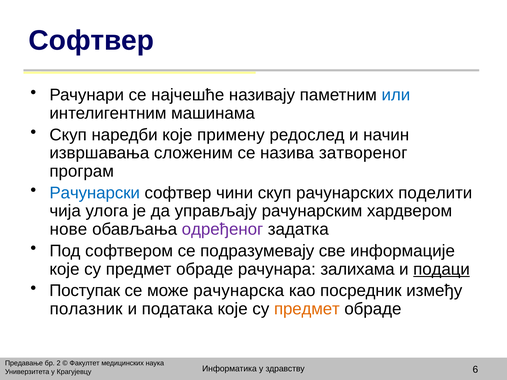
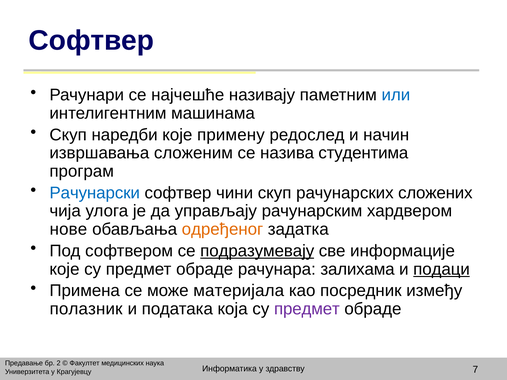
затвореног: затвореног -> студентима (363, 153)
поделити: поделити -> сложених (435, 193)
одређеног colour: purple -> orange (222, 229)
подразумевају underline: none -> present (257, 251)
Поступак: Поступак -> Примена (85, 291)
рачунарска: рачунарска -> материјала (239, 291)
података које: које -> која (233, 309)
предмет colour: orange -> purple (307, 309)
6: 6 -> 7 (475, 370)
